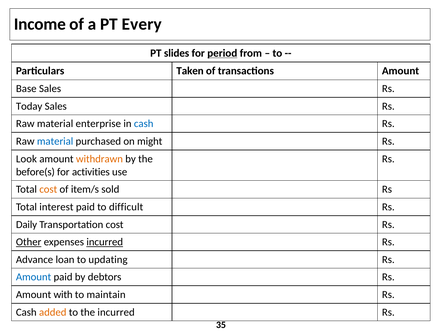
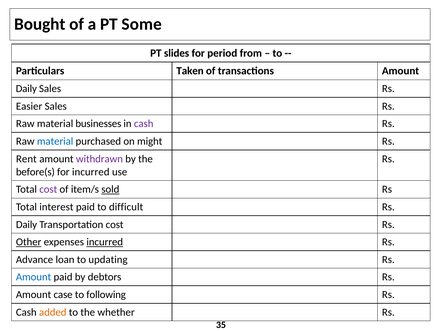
Income: Income -> Bought (40, 24)
Every: Every -> Some (142, 24)
period underline: present -> none (222, 53)
Base: Base -> Daily (26, 89)
Today: Today -> Easier (29, 106)
enterprise: enterprise -> businesses (98, 124)
cash colour: blue -> purple (144, 124)
Look: Look -> Rent (26, 159)
withdrawn colour: orange -> purple (99, 159)
for activities: activities -> incurred (91, 172)
cost colour: orange -> purple (48, 190)
sold underline: none -> present (110, 190)
with: with -> case (63, 295)
maintain: maintain -> following (106, 295)
the incurred: incurred -> whether (116, 313)
